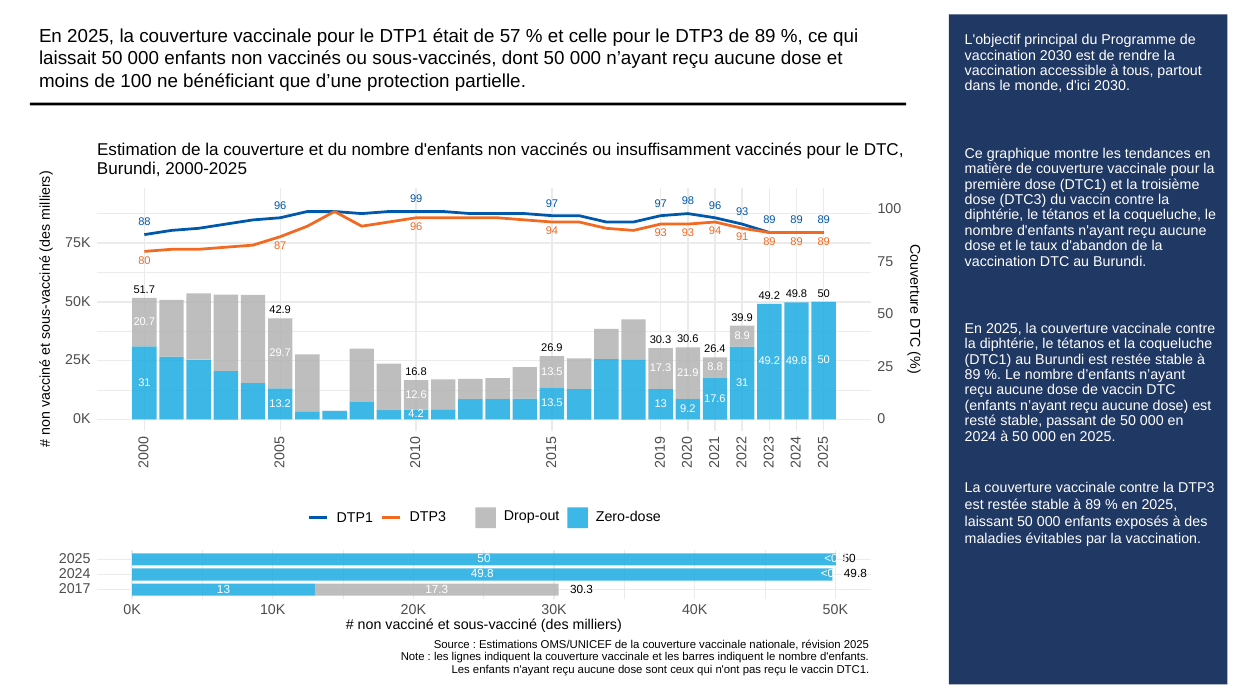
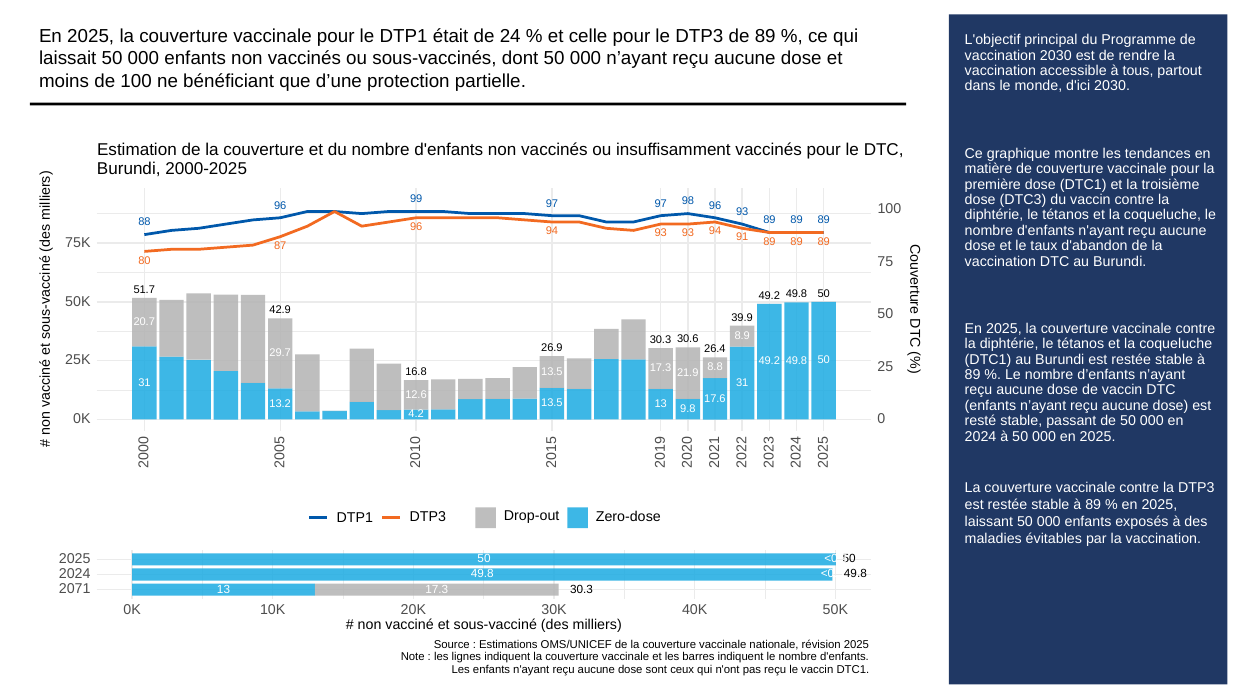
57: 57 -> 24 (510, 36)
9.2: 9.2 -> 9.8 (688, 409)
2017: 2017 -> 2071 (75, 589)
